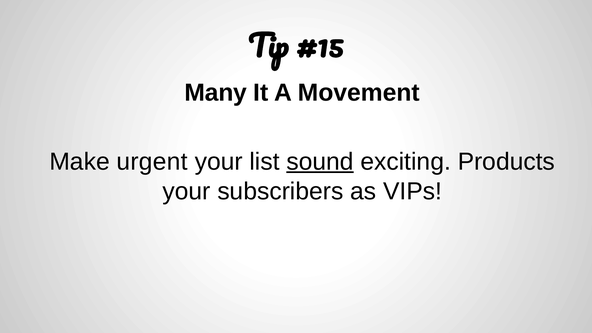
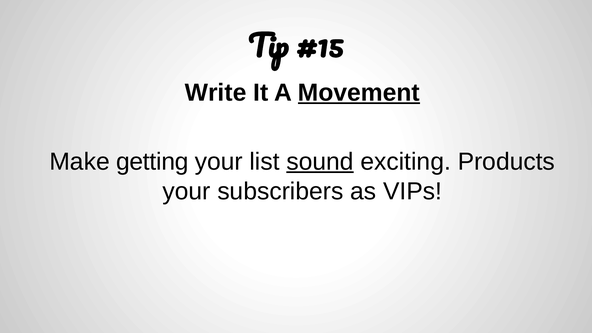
Many: Many -> Write (216, 93)
Movement underline: none -> present (359, 93)
urgent: urgent -> getting (152, 162)
